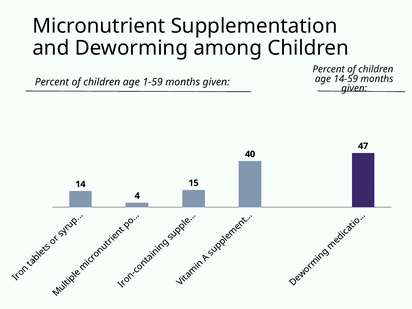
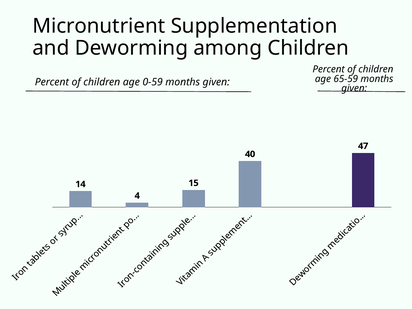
14-59: 14-59 -> 65-59 (346, 79)
1-59: 1-59 -> 0-59 (153, 82)
